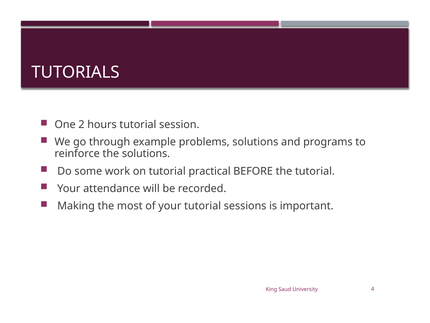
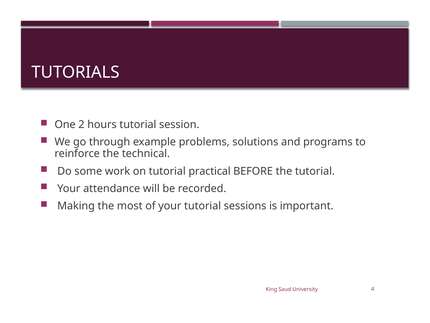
the solutions: solutions -> technical (146, 154)
